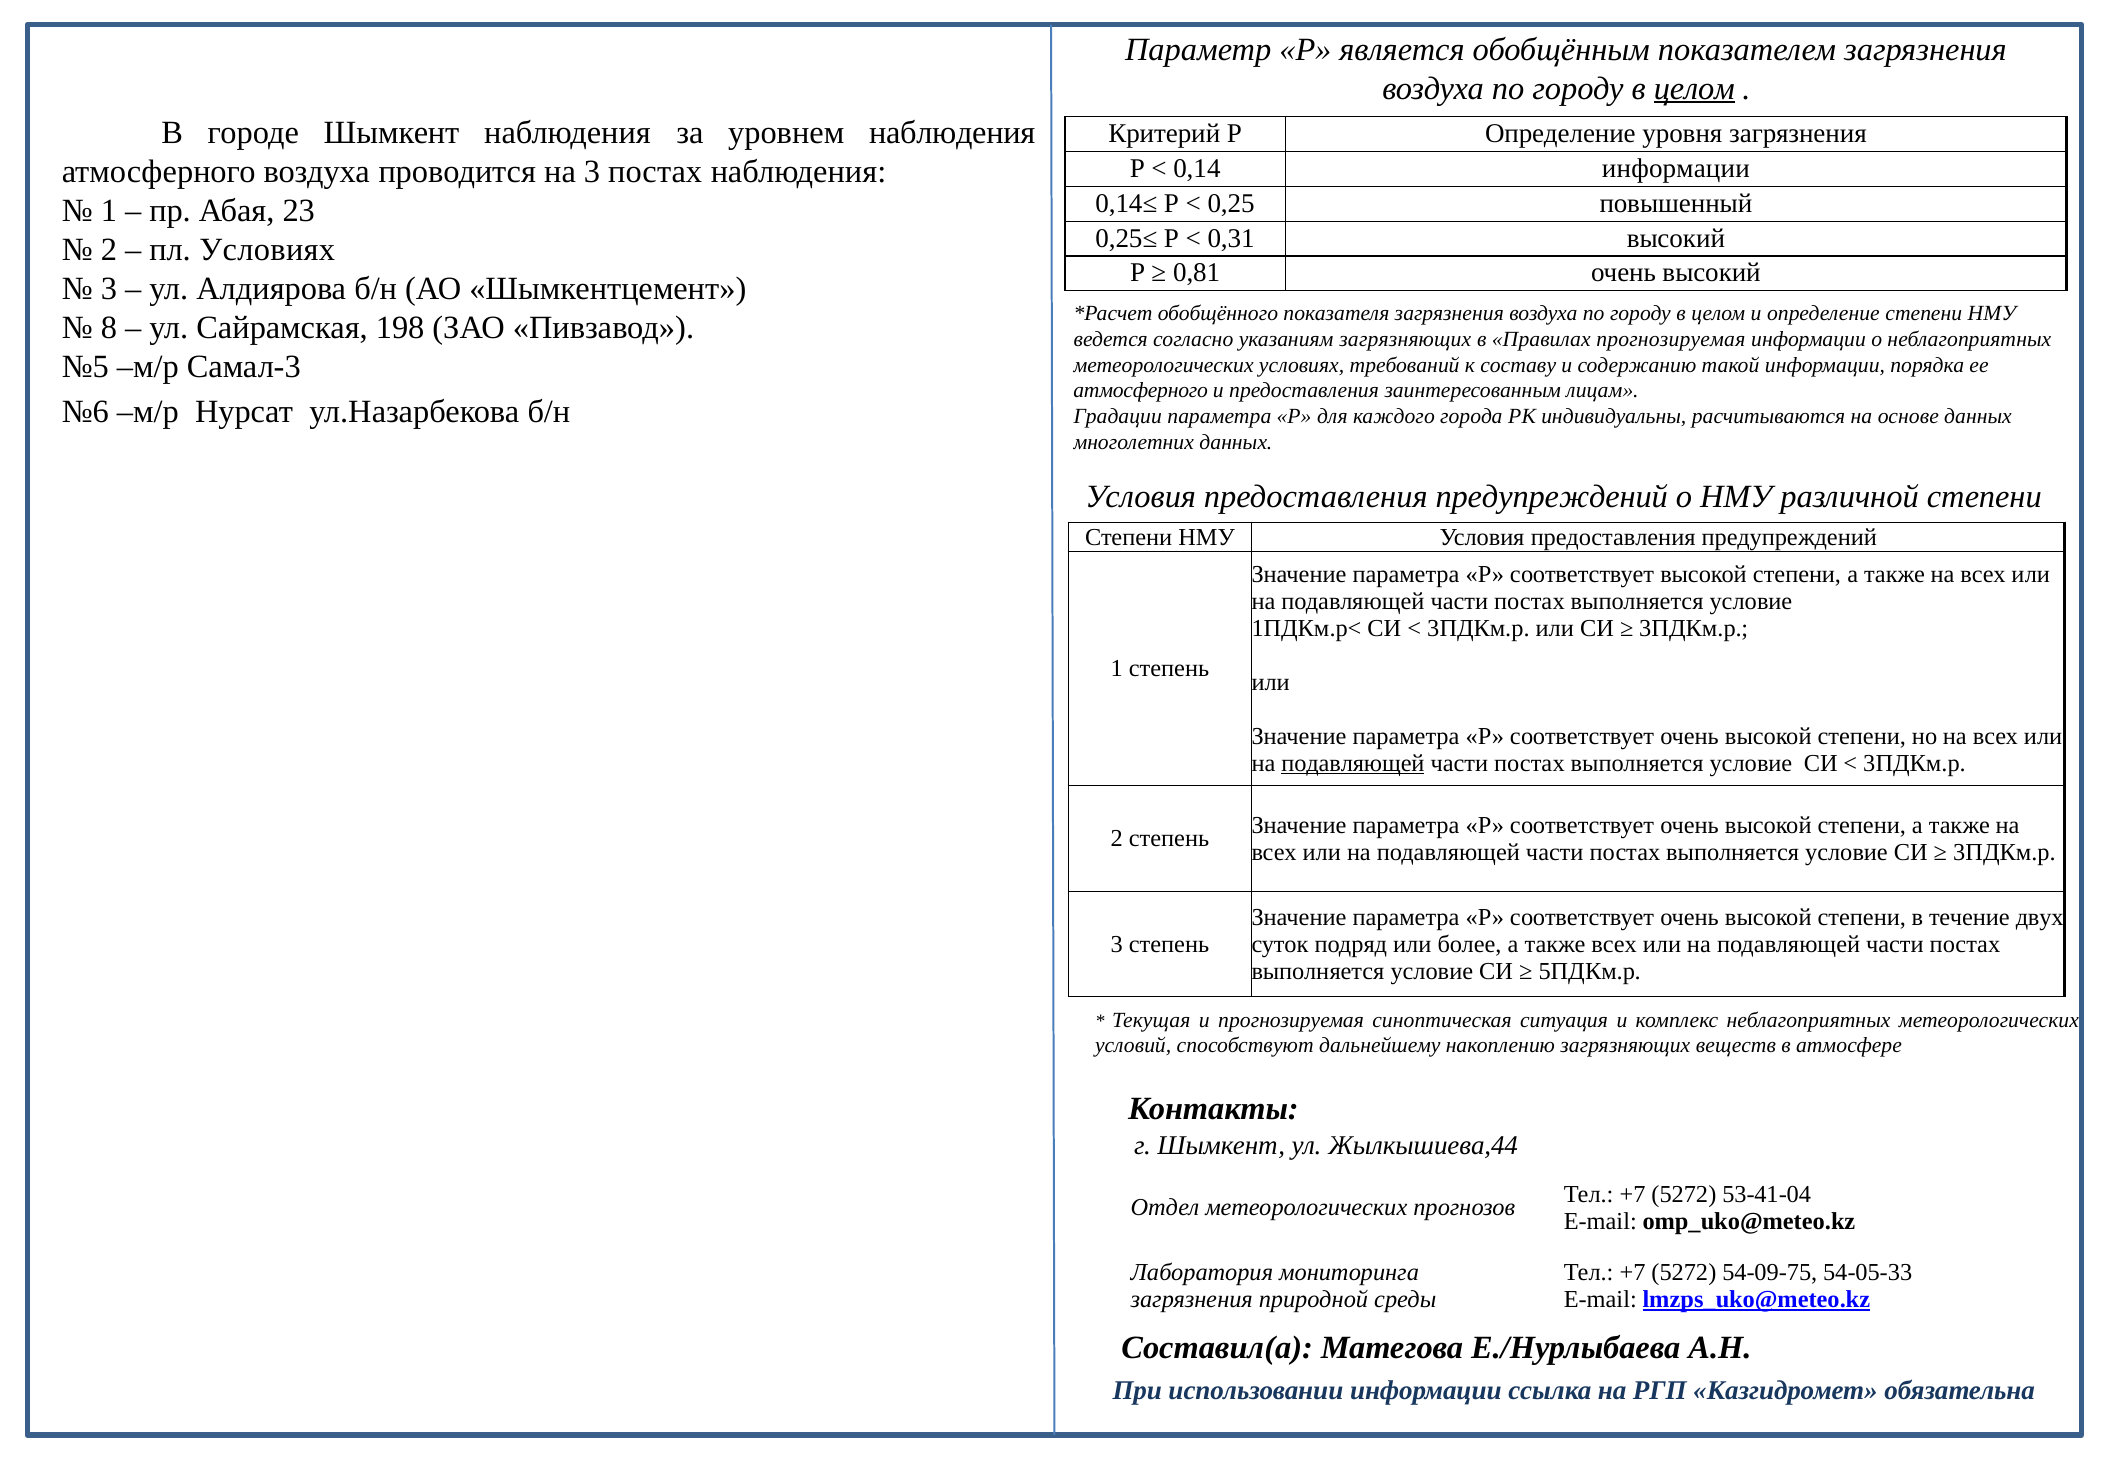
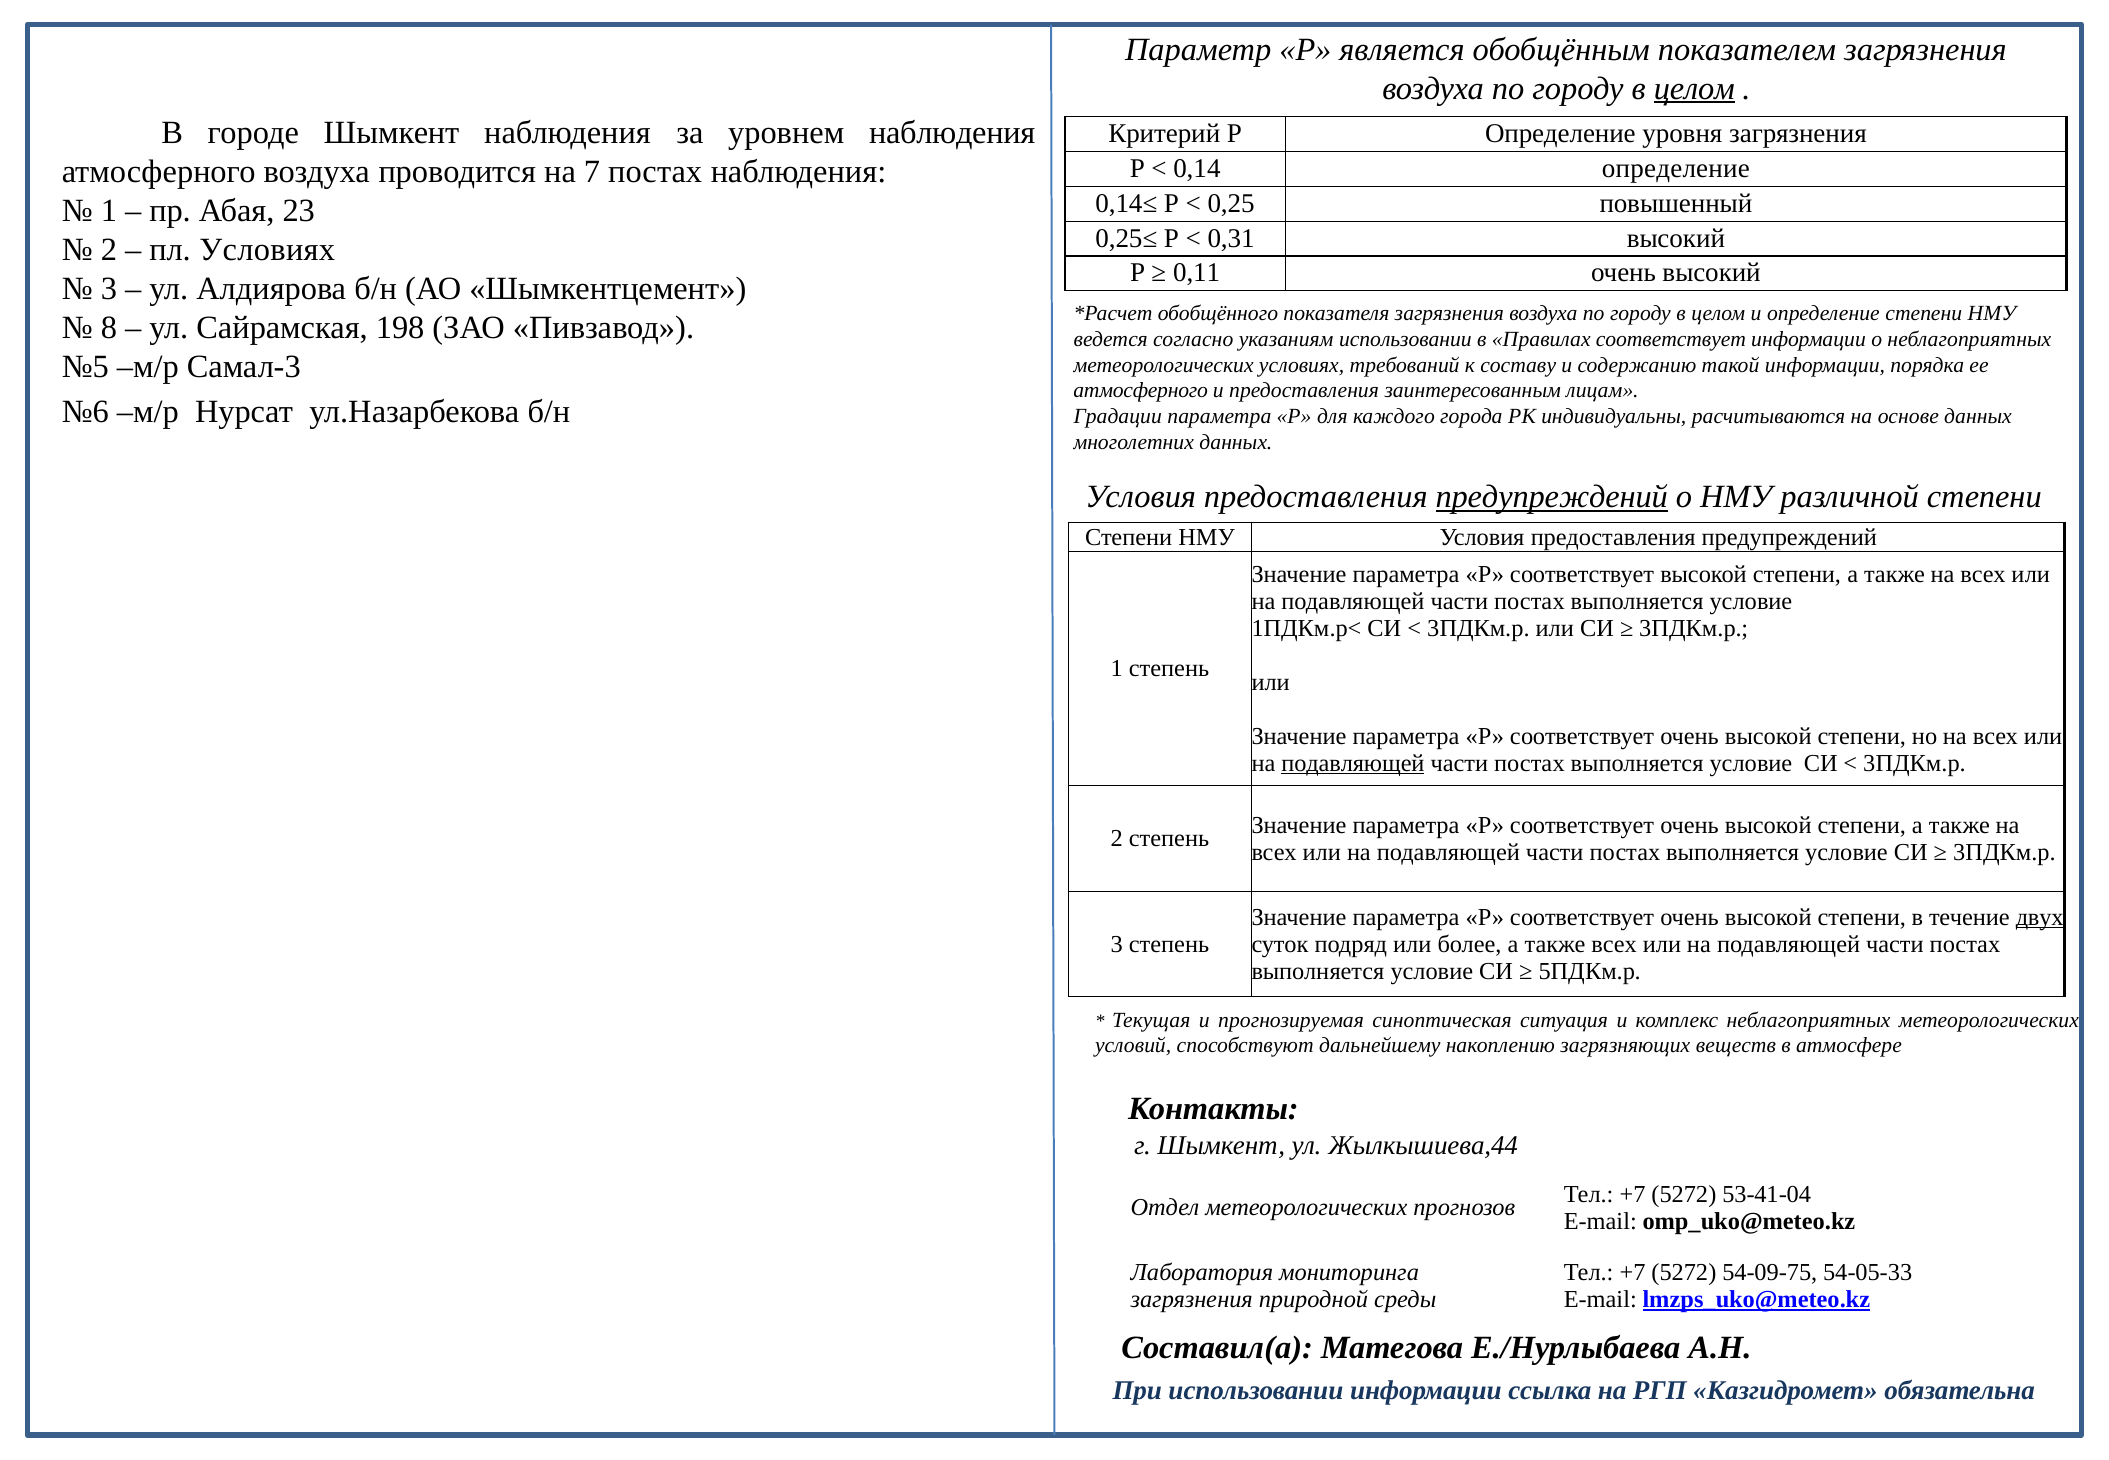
0,14 информации: информации -> определение (1676, 169)
на 3: 3 -> 7 (592, 172)
0,81: 0,81 -> 0,11 (1197, 273)
указаниям загрязняющих: загрязняющих -> использовании (1405, 339)
Правилах прогнозируемая: прогнозируемая -> соответствует (1671, 339)
предупреждений underline: none -> present (1552, 497)
двух underline: none -> present (2040, 917)
